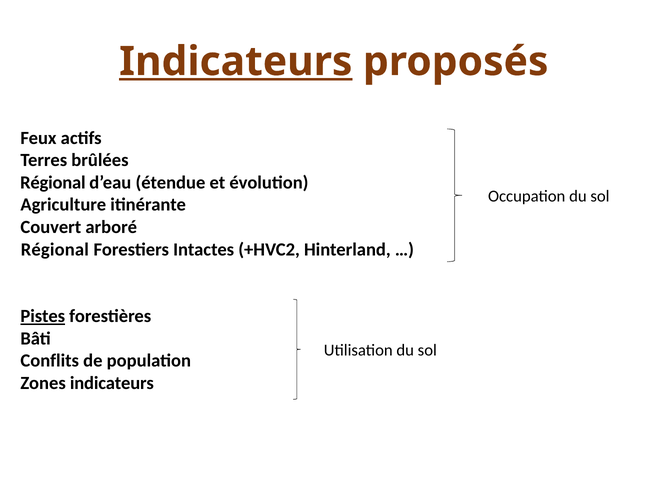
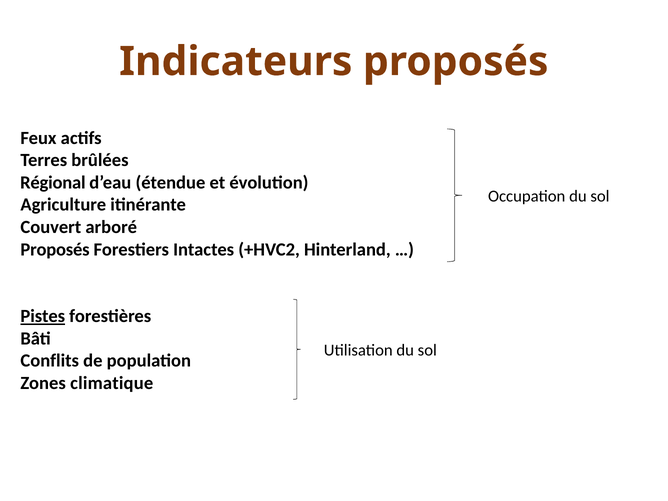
Indicateurs underline: present -> none (236, 62)
Régional: Régional -> Proposés (55, 249)
Zones indicateurs: indicateurs -> climatique (112, 383)
